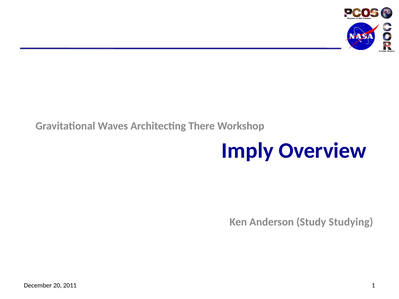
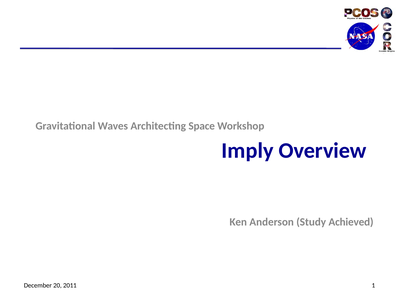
There: There -> Space (202, 126)
Studying: Studying -> Achieved (351, 222)
